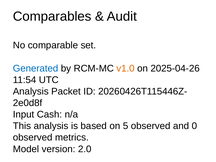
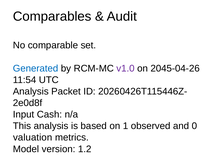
v1.0 colour: orange -> purple (126, 68)
2025-04-26: 2025-04-26 -> 2045-04-26 (175, 68)
5: 5 -> 1 (126, 126)
observed: observed -> valuation (33, 137)
2.0: 2.0 -> 1.2 (85, 149)
